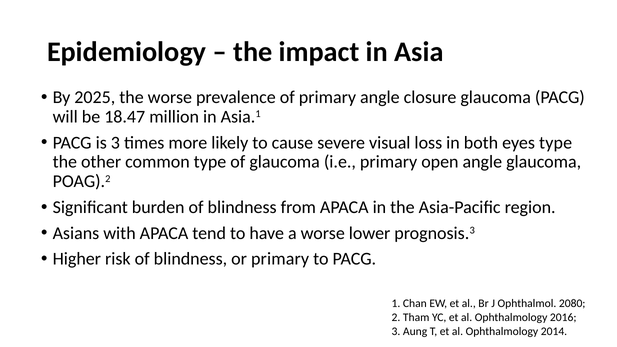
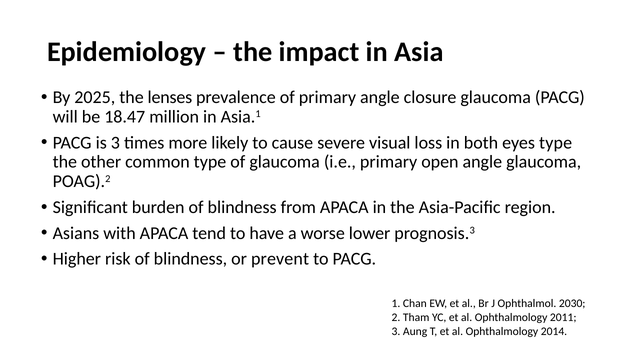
the worse: worse -> lenses (170, 97)
or primary: primary -> prevent (280, 259)
2080: 2080 -> 2030 (572, 304)
2016: 2016 -> 2011 (563, 318)
